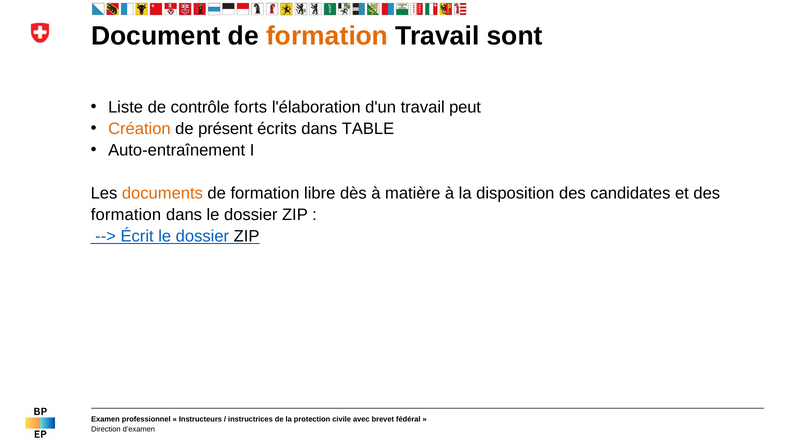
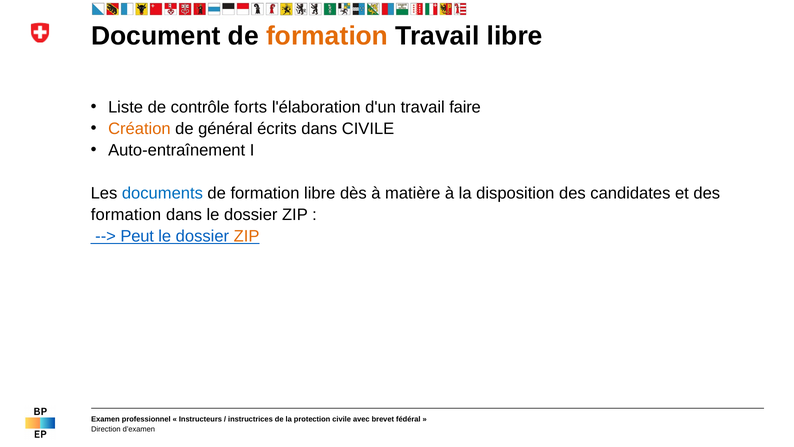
Travail sont: sont -> libre (515, 36)
peut: peut -> faire (465, 107)
présent: présent -> général (225, 129)
dans TABLE: TABLE -> CIVILE (368, 129)
documents colour: orange -> blue (162, 193)
Écrit: Écrit -> Peut (137, 236)
ZIP colour: black -> orange (247, 236)
